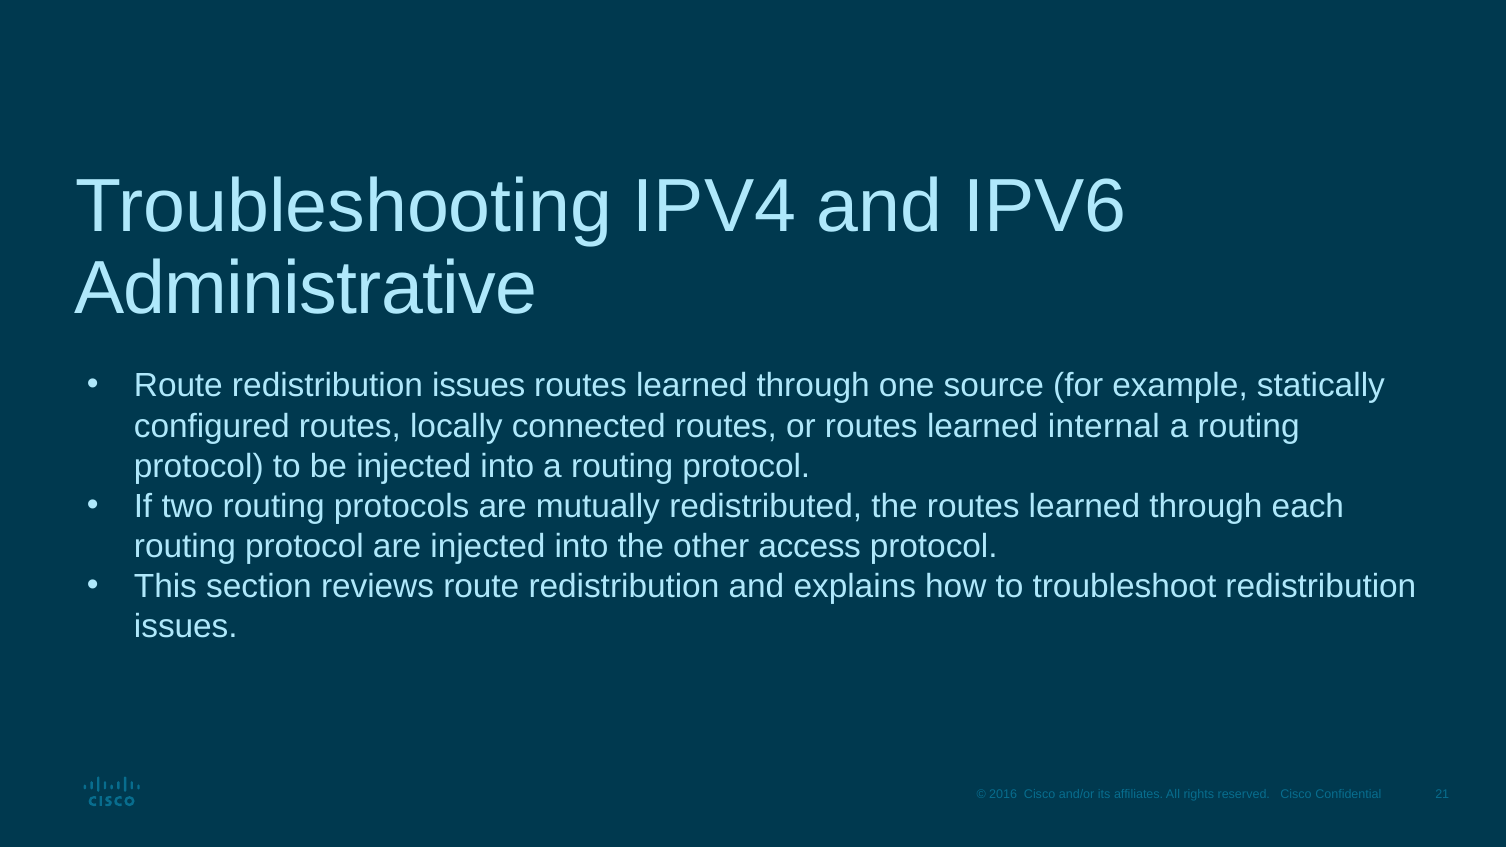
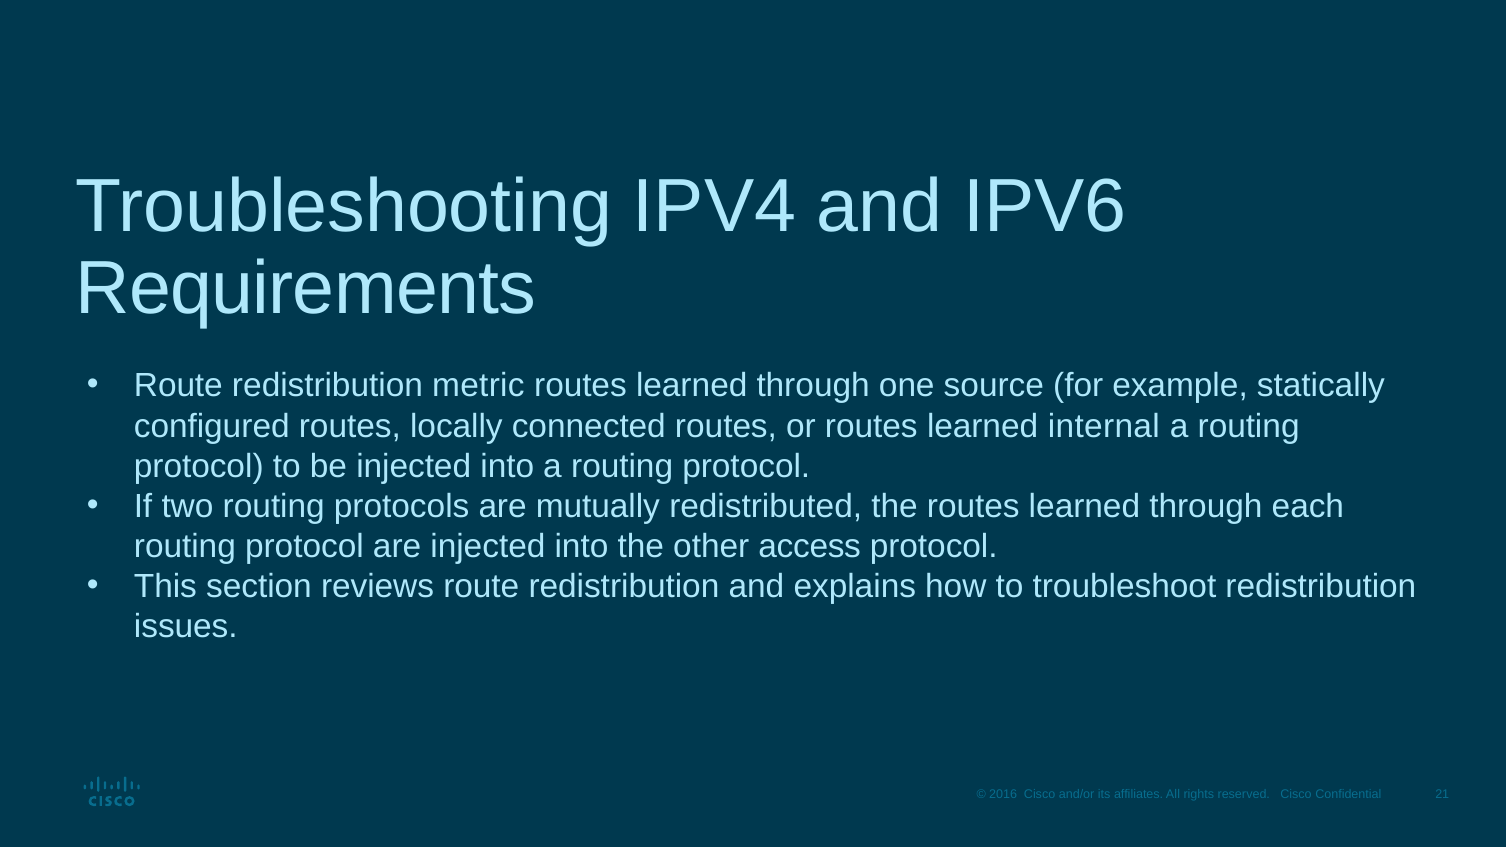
Administrative: Administrative -> Requirements (306, 288)
Route redistribution issues: issues -> metric (478, 386)
